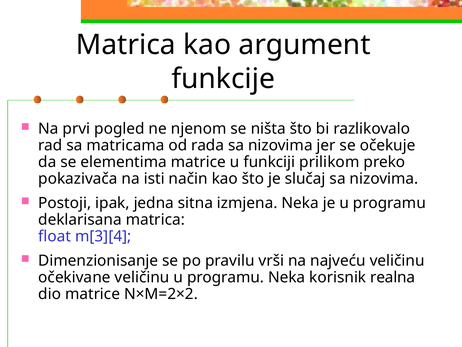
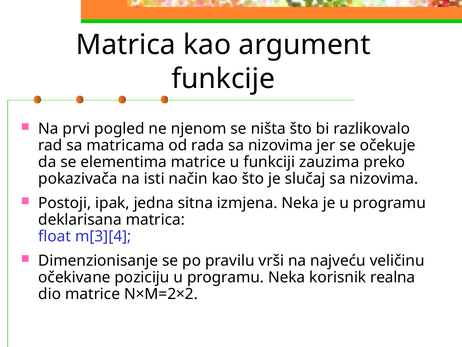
prilikom: prilikom -> zauzima (329, 162)
očekivane veličinu: veličinu -> poziciju (142, 277)
